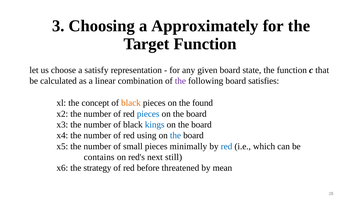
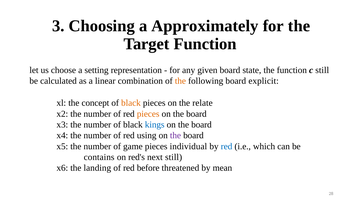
satisfy: satisfy -> setting (97, 70)
c that: that -> still (322, 70)
the colour: purple -> orange (180, 81)
satisfies: satisfies -> explicit (264, 81)
found: found -> relate (202, 103)
pieces colour: blue -> orange (148, 114)
the colour: blue -> purple (175, 136)
small: small -> game (133, 146)
minimally: minimally -> individual (188, 146)
strategy: strategy -> landing (97, 168)
